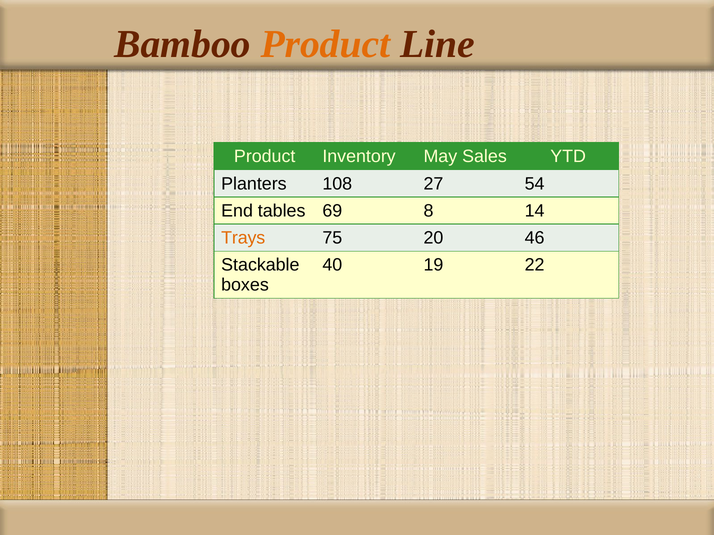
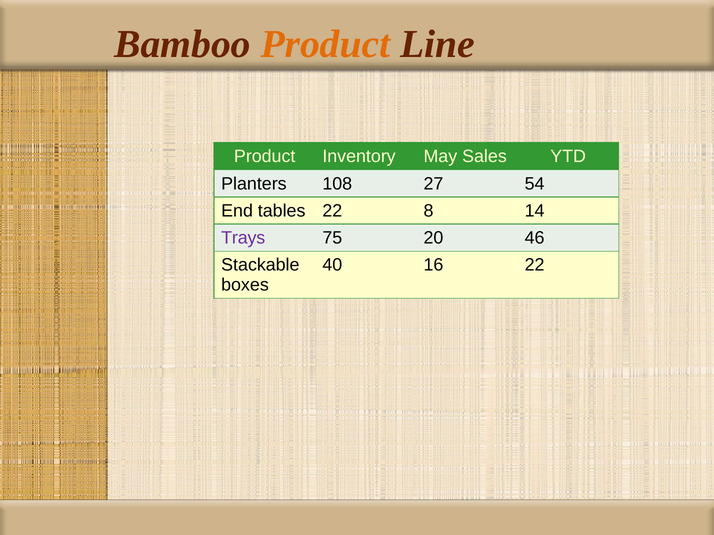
tables 69: 69 -> 22 (332, 211)
Trays colour: orange -> purple (243, 238)
19: 19 -> 16 (433, 265)
